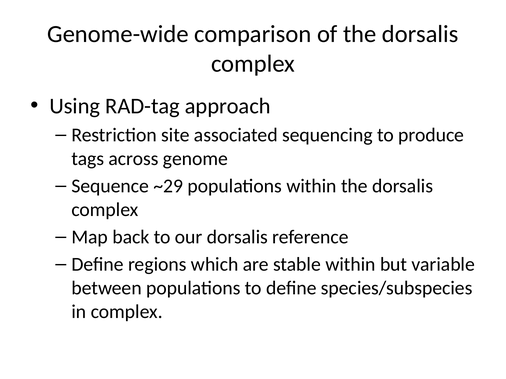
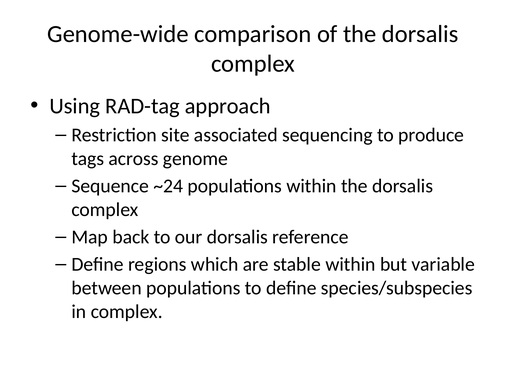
~29: ~29 -> ~24 (168, 186)
